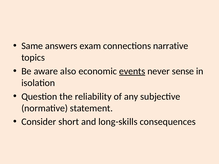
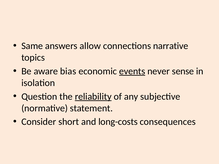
exam: exam -> allow (90, 46)
also: also -> bias (68, 71)
reliability underline: none -> present (93, 97)
long-skills: long-skills -> long-costs (118, 122)
